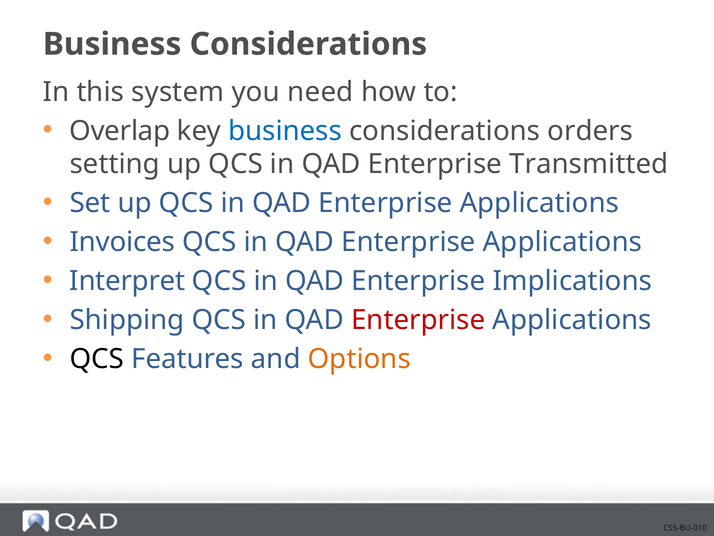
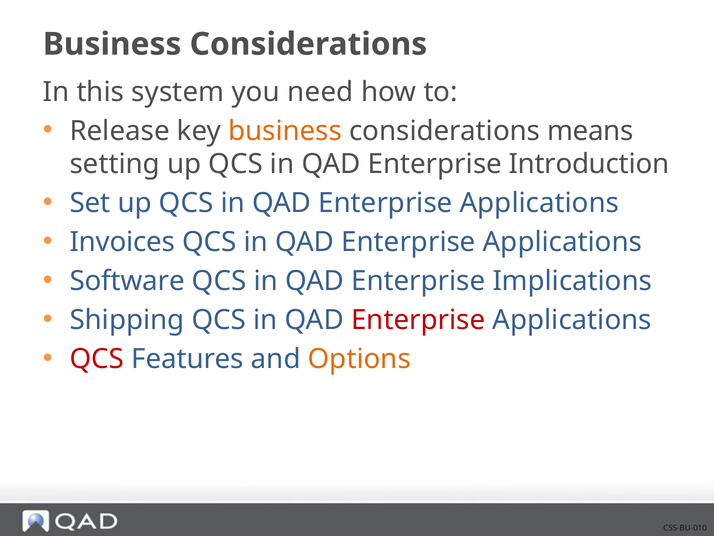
Overlap: Overlap -> Release (120, 131)
business colour: blue -> orange (285, 131)
orders: orders -> means (590, 131)
Transmitted: Transmitted -> Introduction (589, 164)
Interpret: Interpret -> Software (127, 281)
QCS colour: black -> red (97, 359)
